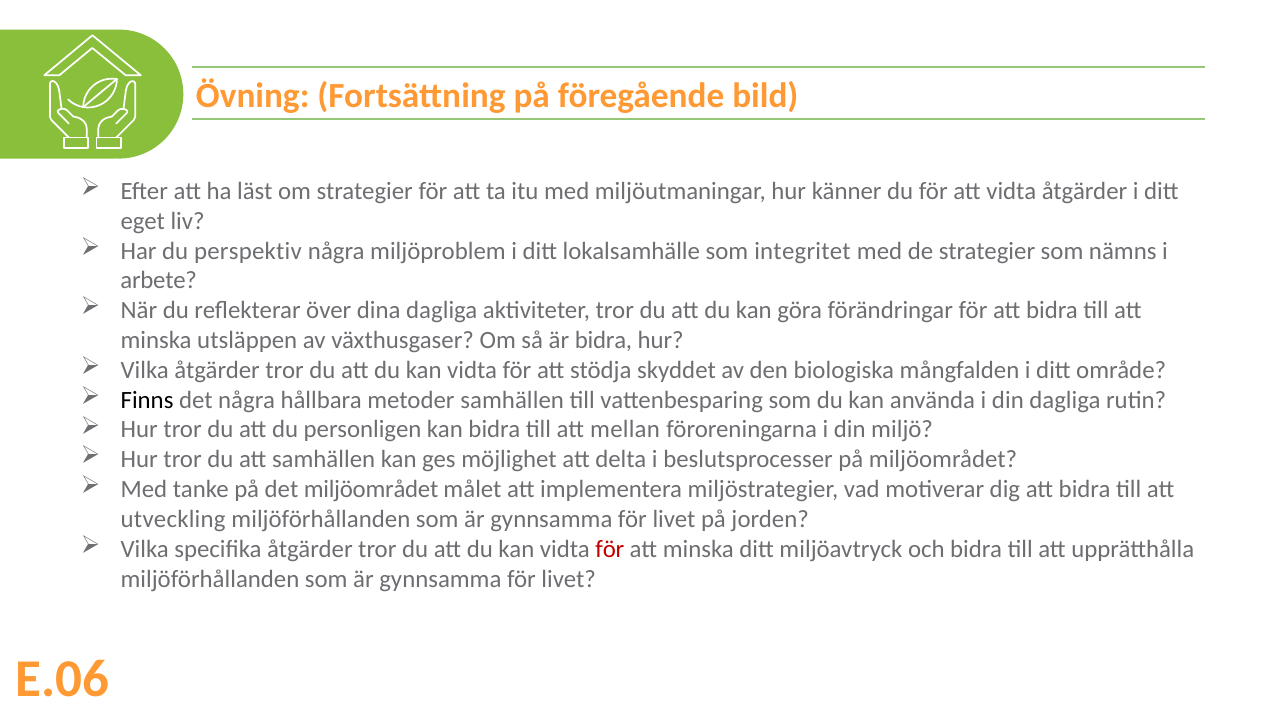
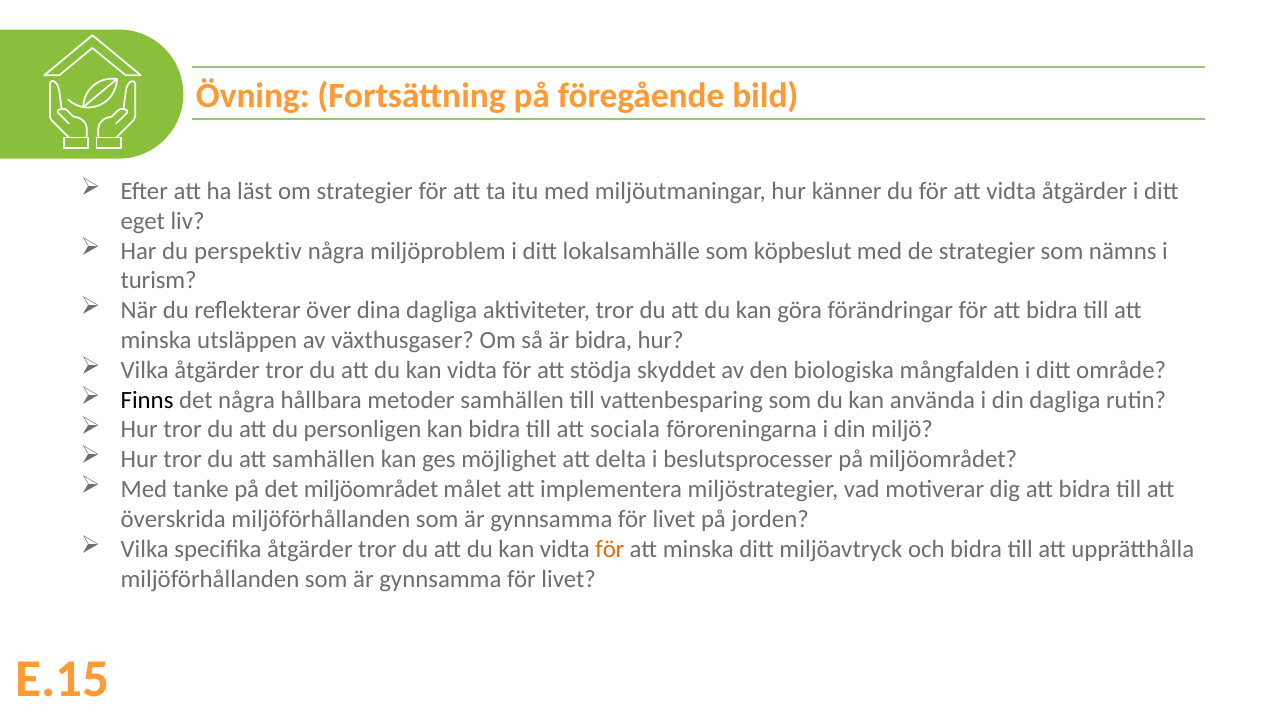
integritet: integritet -> köpbeslut (803, 251)
arbete: arbete -> turism (159, 281)
mellan: mellan -> sociala (625, 430)
utveckling: utveckling -> överskrida (173, 519)
för colour: red -> orange (610, 549)
E.06: E.06 -> E.15 (62, 678)
